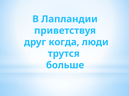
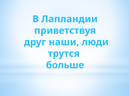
когда: когда -> наши (64, 42)
